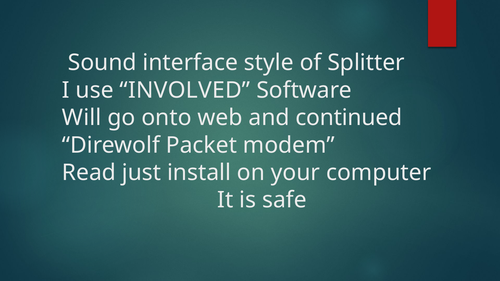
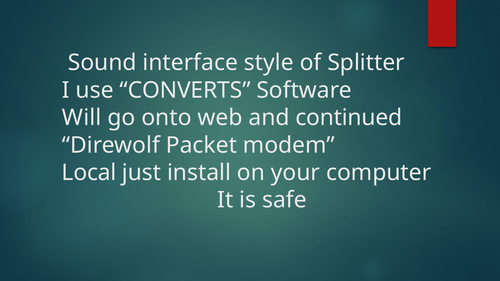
INVOLVED: INVOLVED -> CONVERTS (185, 90)
Read: Read -> Local (89, 173)
